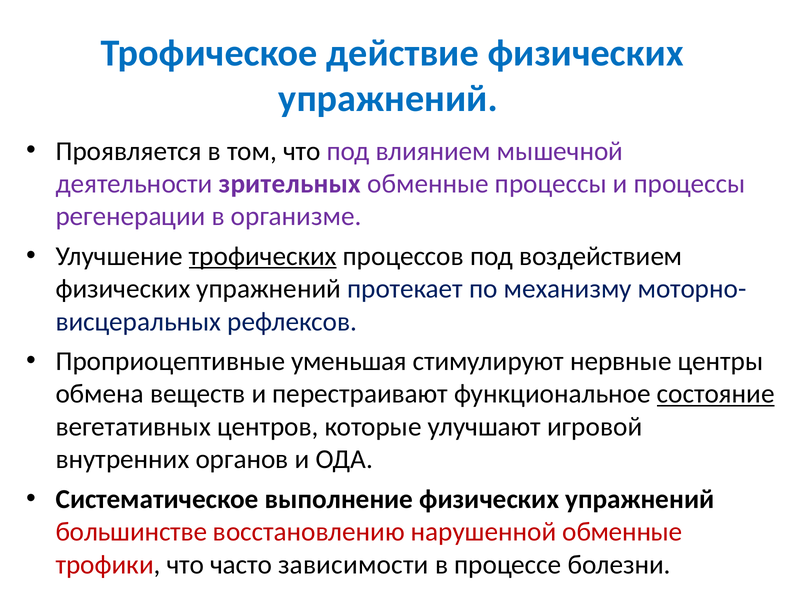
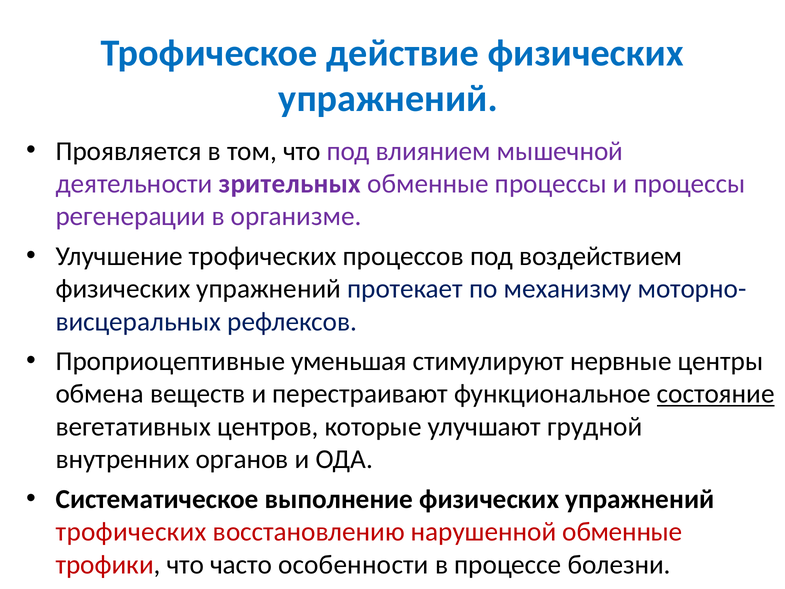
трофических underline: present -> none (263, 256)
игровой: игровой -> грудной (595, 427)
большинстве: большинстве -> трофических (131, 532)
зависимости: зависимости -> особенности (353, 564)
